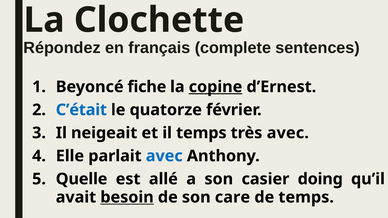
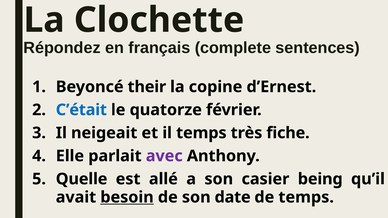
fiche: fiche -> their (147, 87)
copine underline: present -> none (216, 87)
très avec: avec -> fiche (288, 133)
avec colour: blue -> purple (164, 156)
doing: doing -> being (320, 179)
care: care -> date (233, 197)
